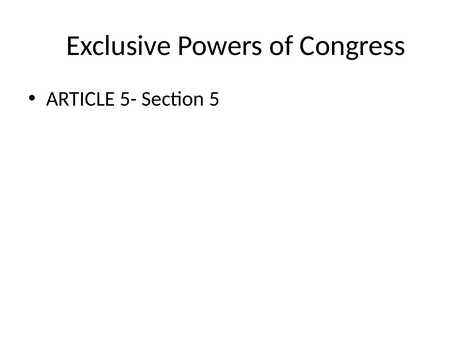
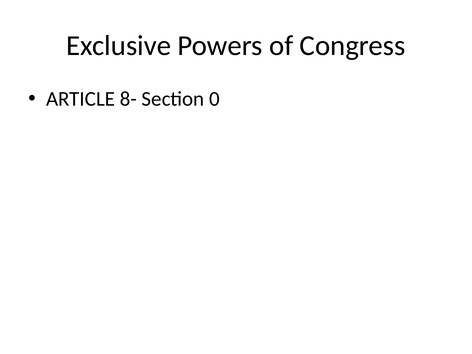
5-: 5- -> 8- (128, 99)
5: 5 -> 0 (214, 99)
